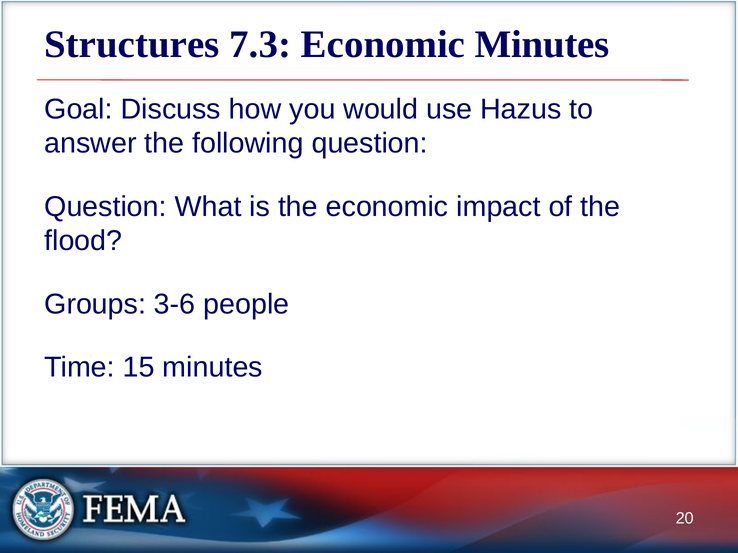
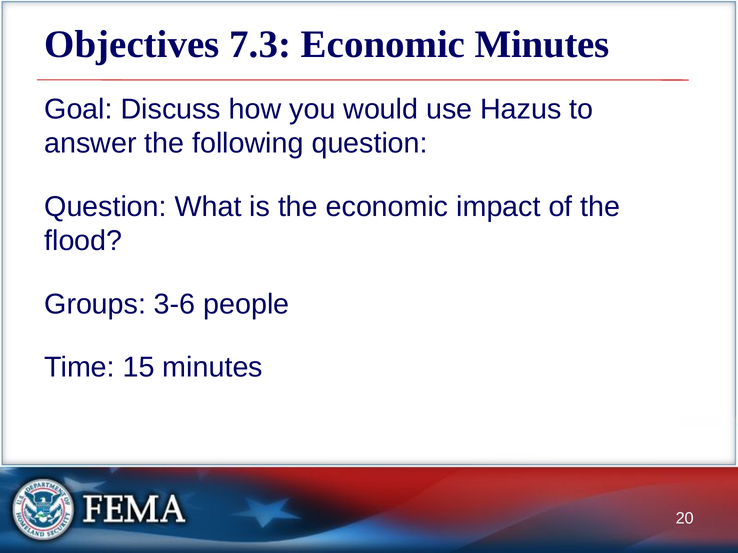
Structures: Structures -> Objectives (132, 45)
